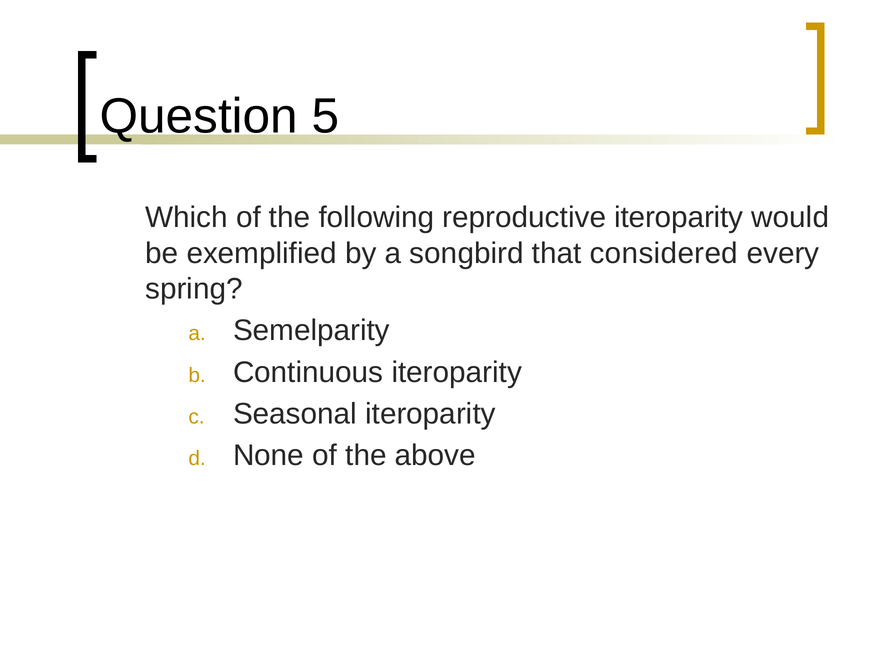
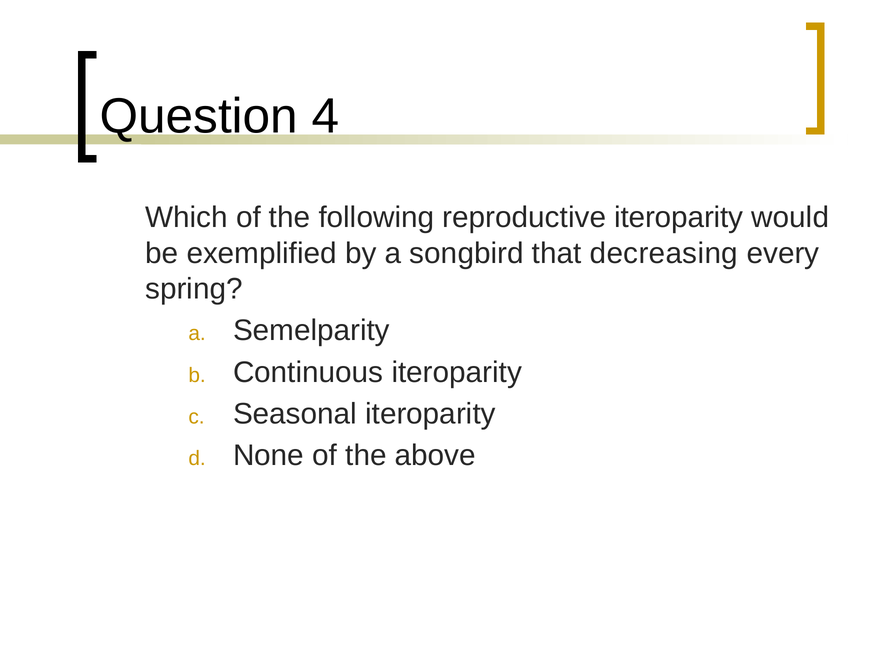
5: 5 -> 4 (325, 117)
considered: considered -> decreasing (664, 253)
